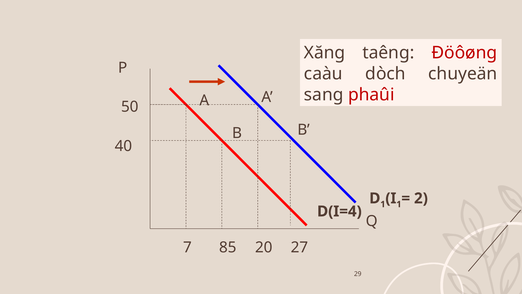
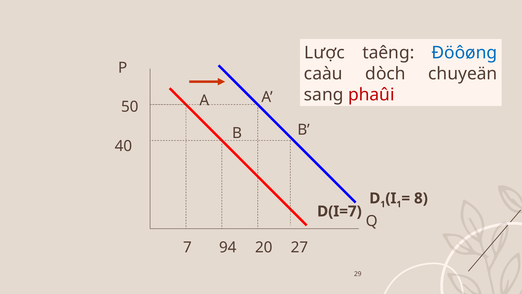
Xăng: Xăng -> Lược (325, 53)
Đöôøng colour: red -> blue (464, 53)
2: 2 -> 8 (421, 198)
D(I=4: D(I=4 -> D(I=7 (339, 211)
85: 85 -> 94 (228, 247)
